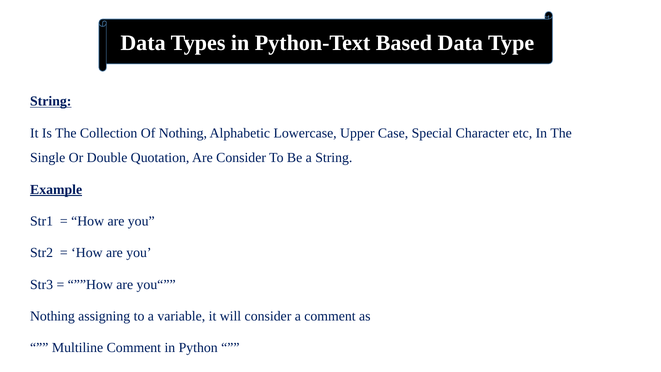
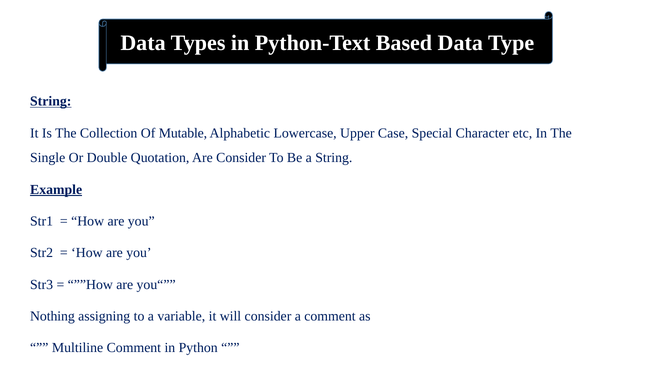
Of Nothing: Nothing -> Mutable (183, 133)
